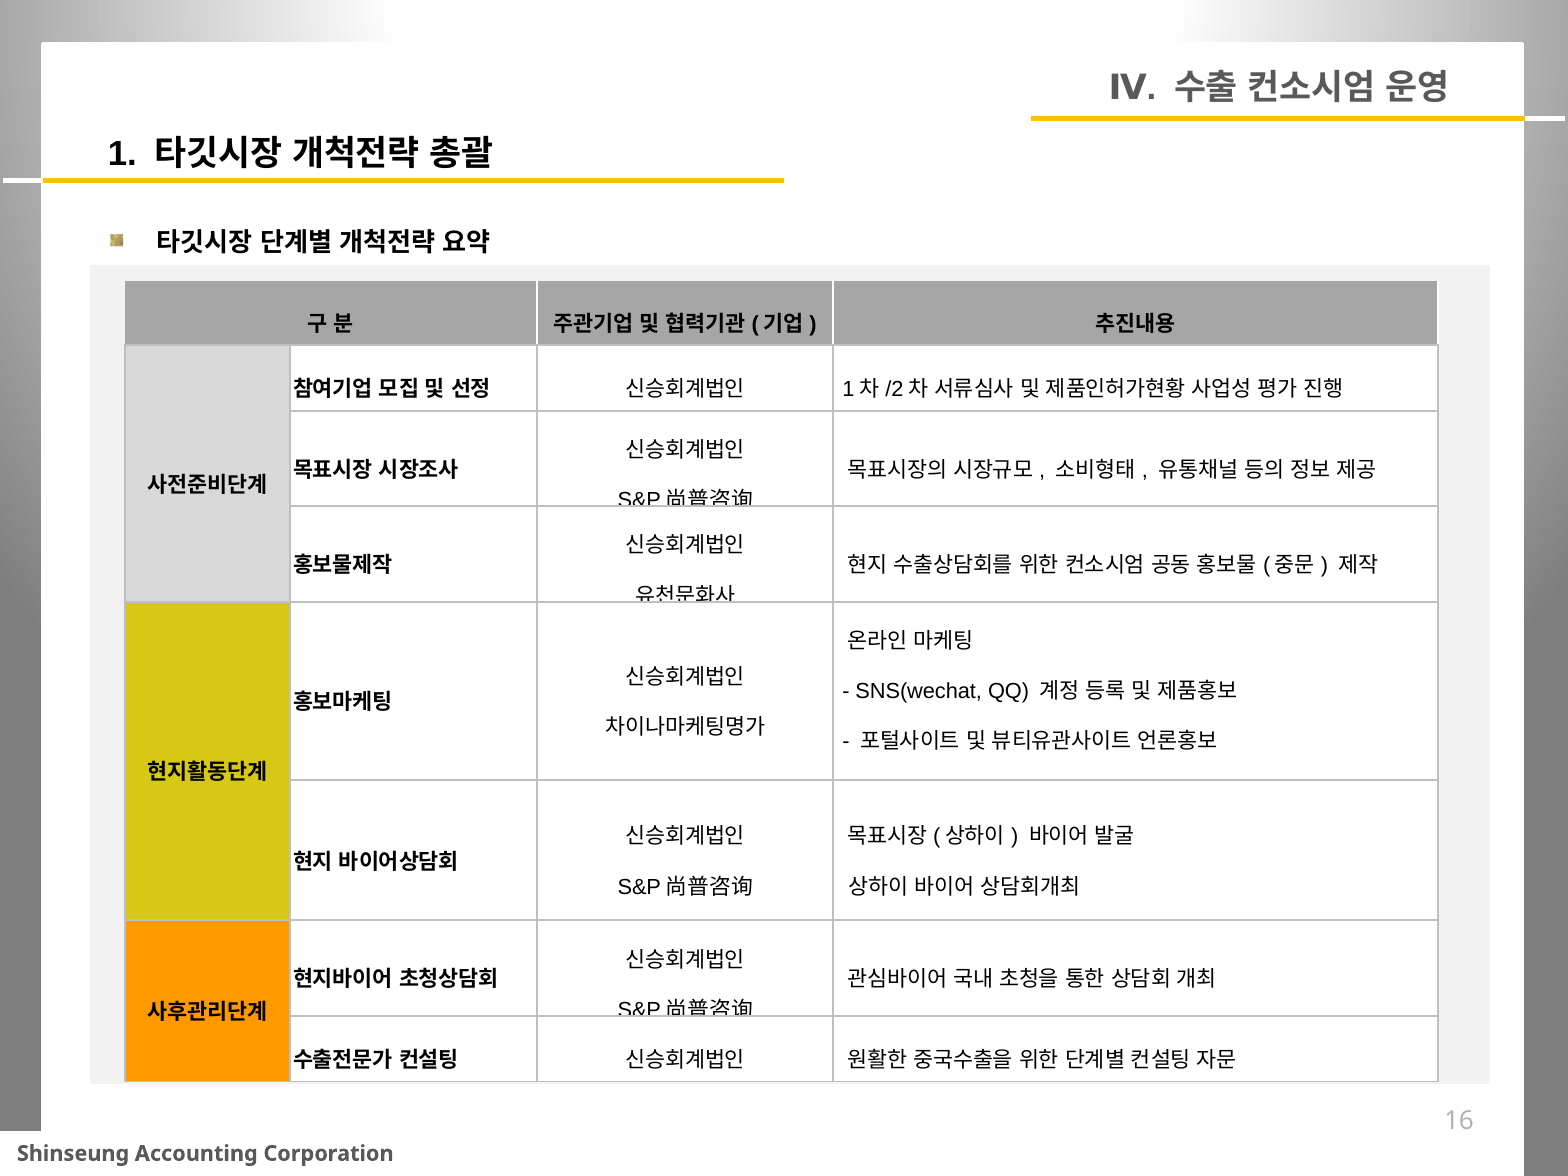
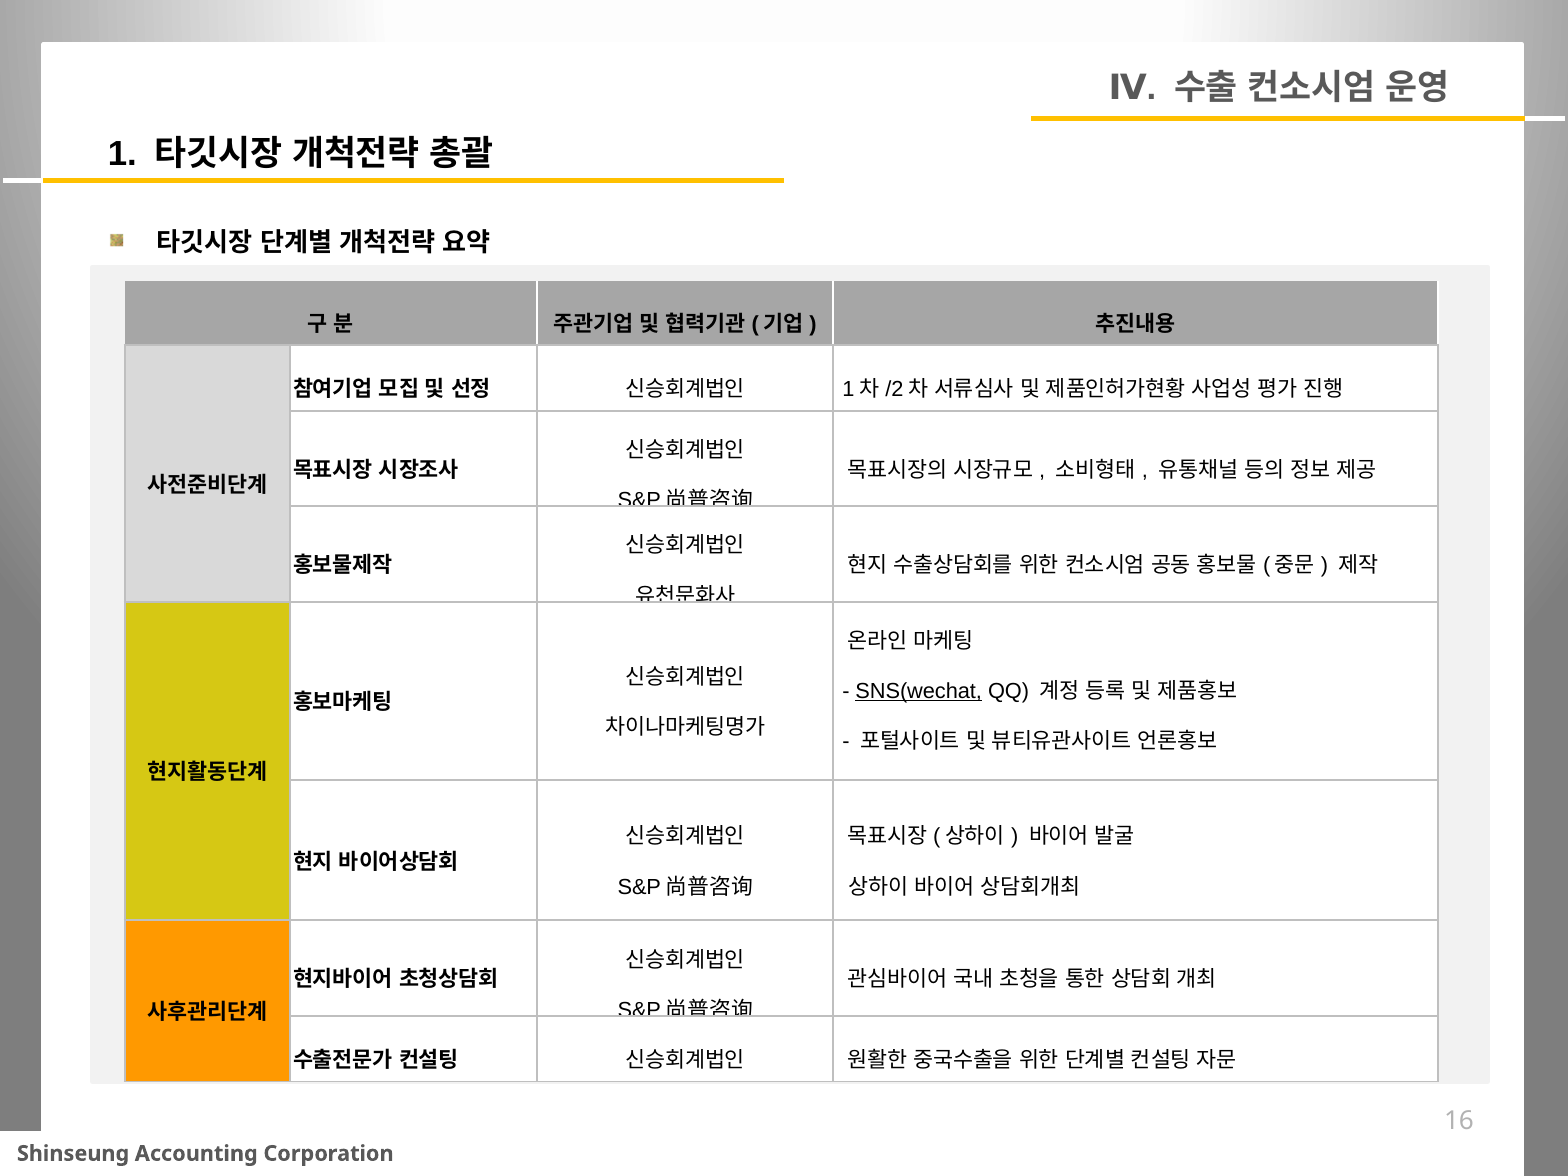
SNS(wechat underline: none -> present (919, 691)
